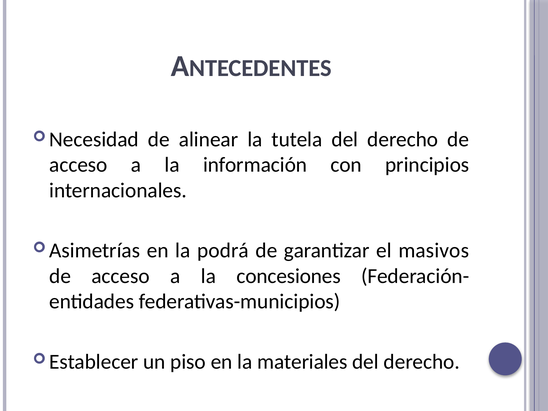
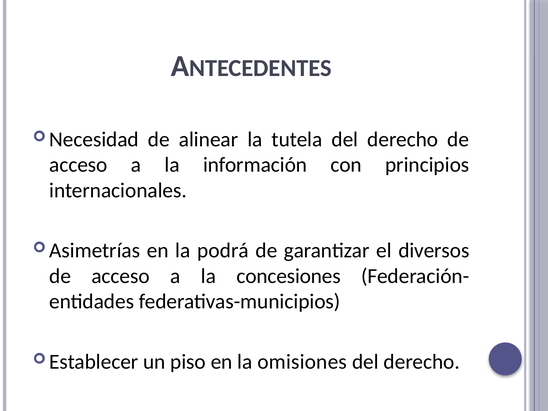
masivos: masivos -> diversos (434, 251)
materiales: materiales -> omisiones (302, 362)
